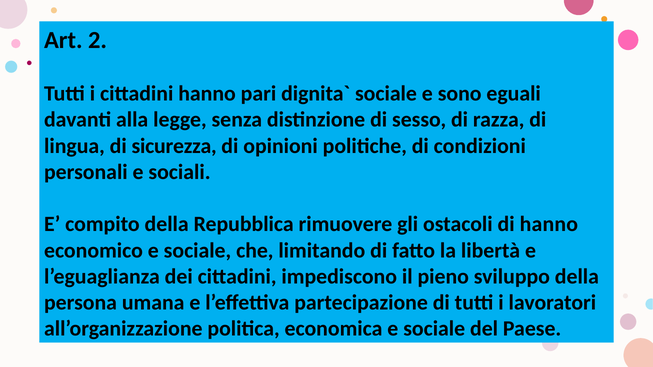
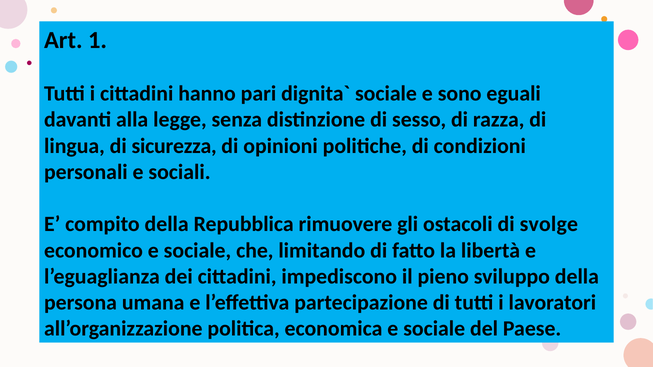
2: 2 -> 1 (98, 40)
di hanno: hanno -> svolge (549, 224)
